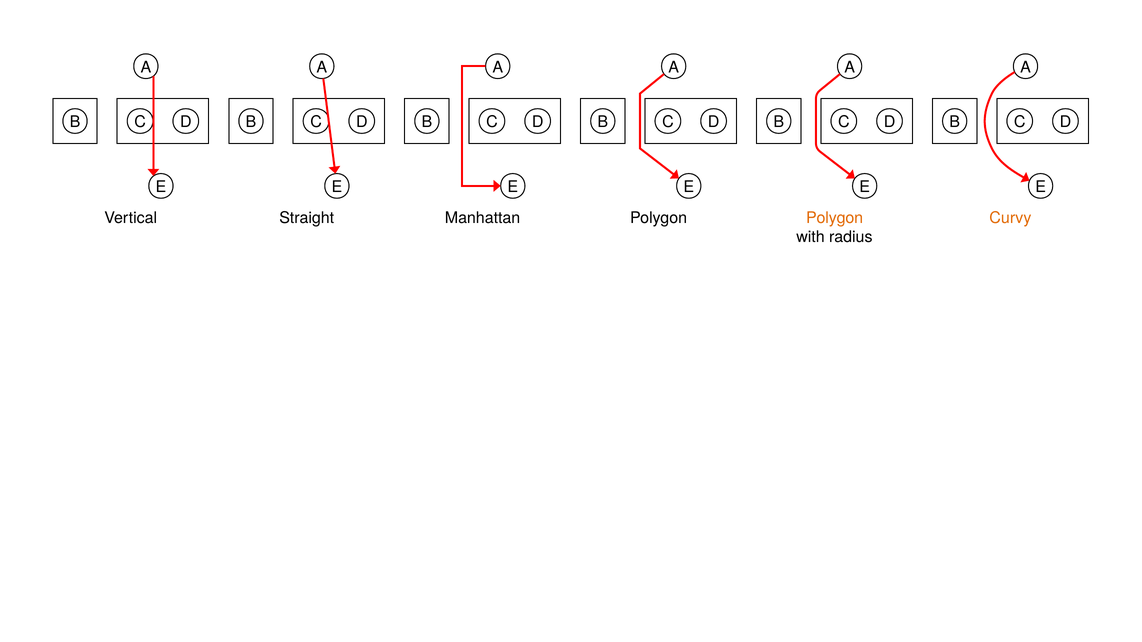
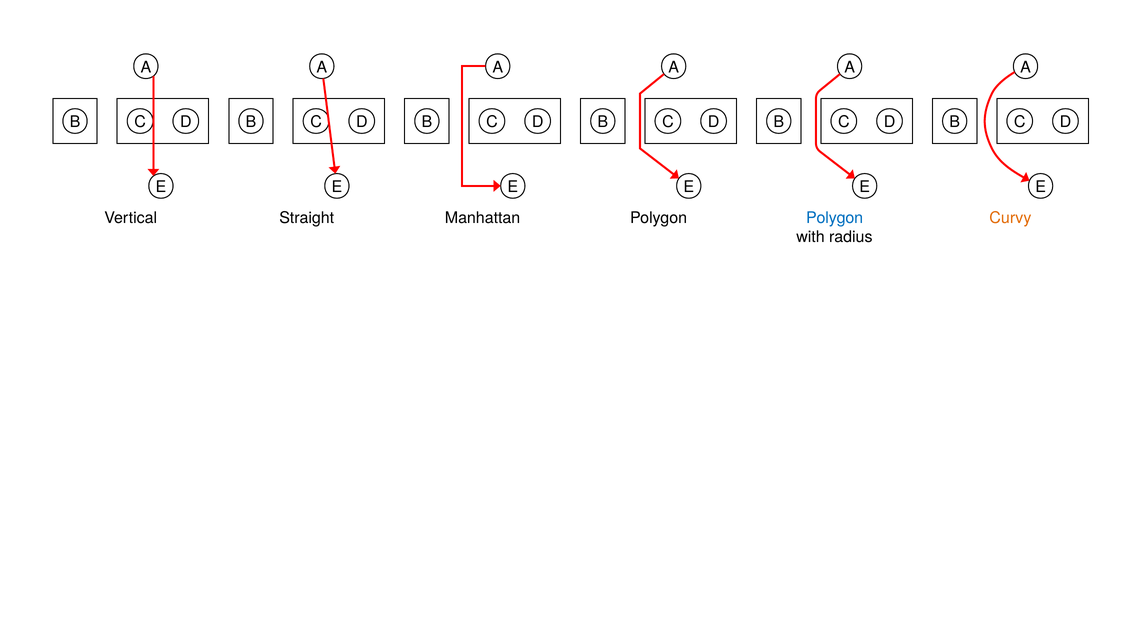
Polygon colour: orange -> blue (835, 218)
